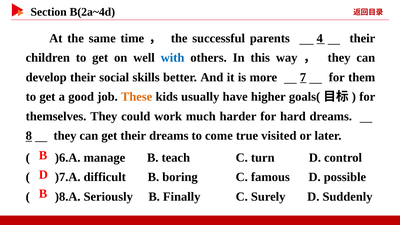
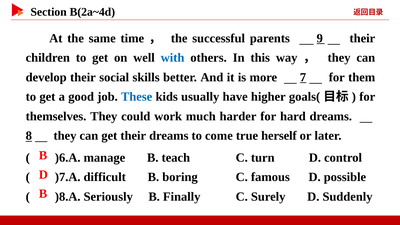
4: 4 -> 9 (320, 38)
These colour: orange -> blue (137, 97)
visited: visited -> herself (279, 136)
